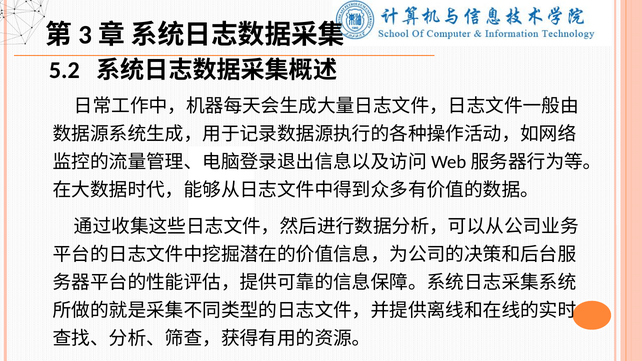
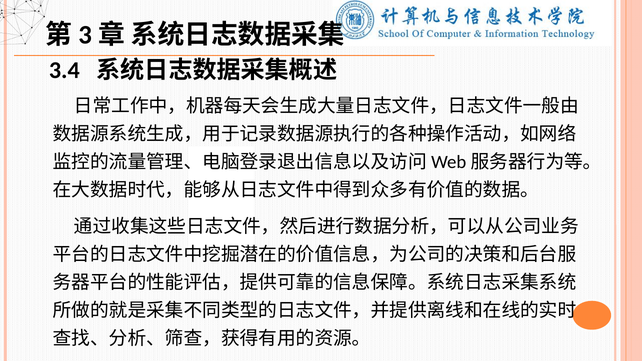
5.2: 5.2 -> 3.4 (64, 70)
